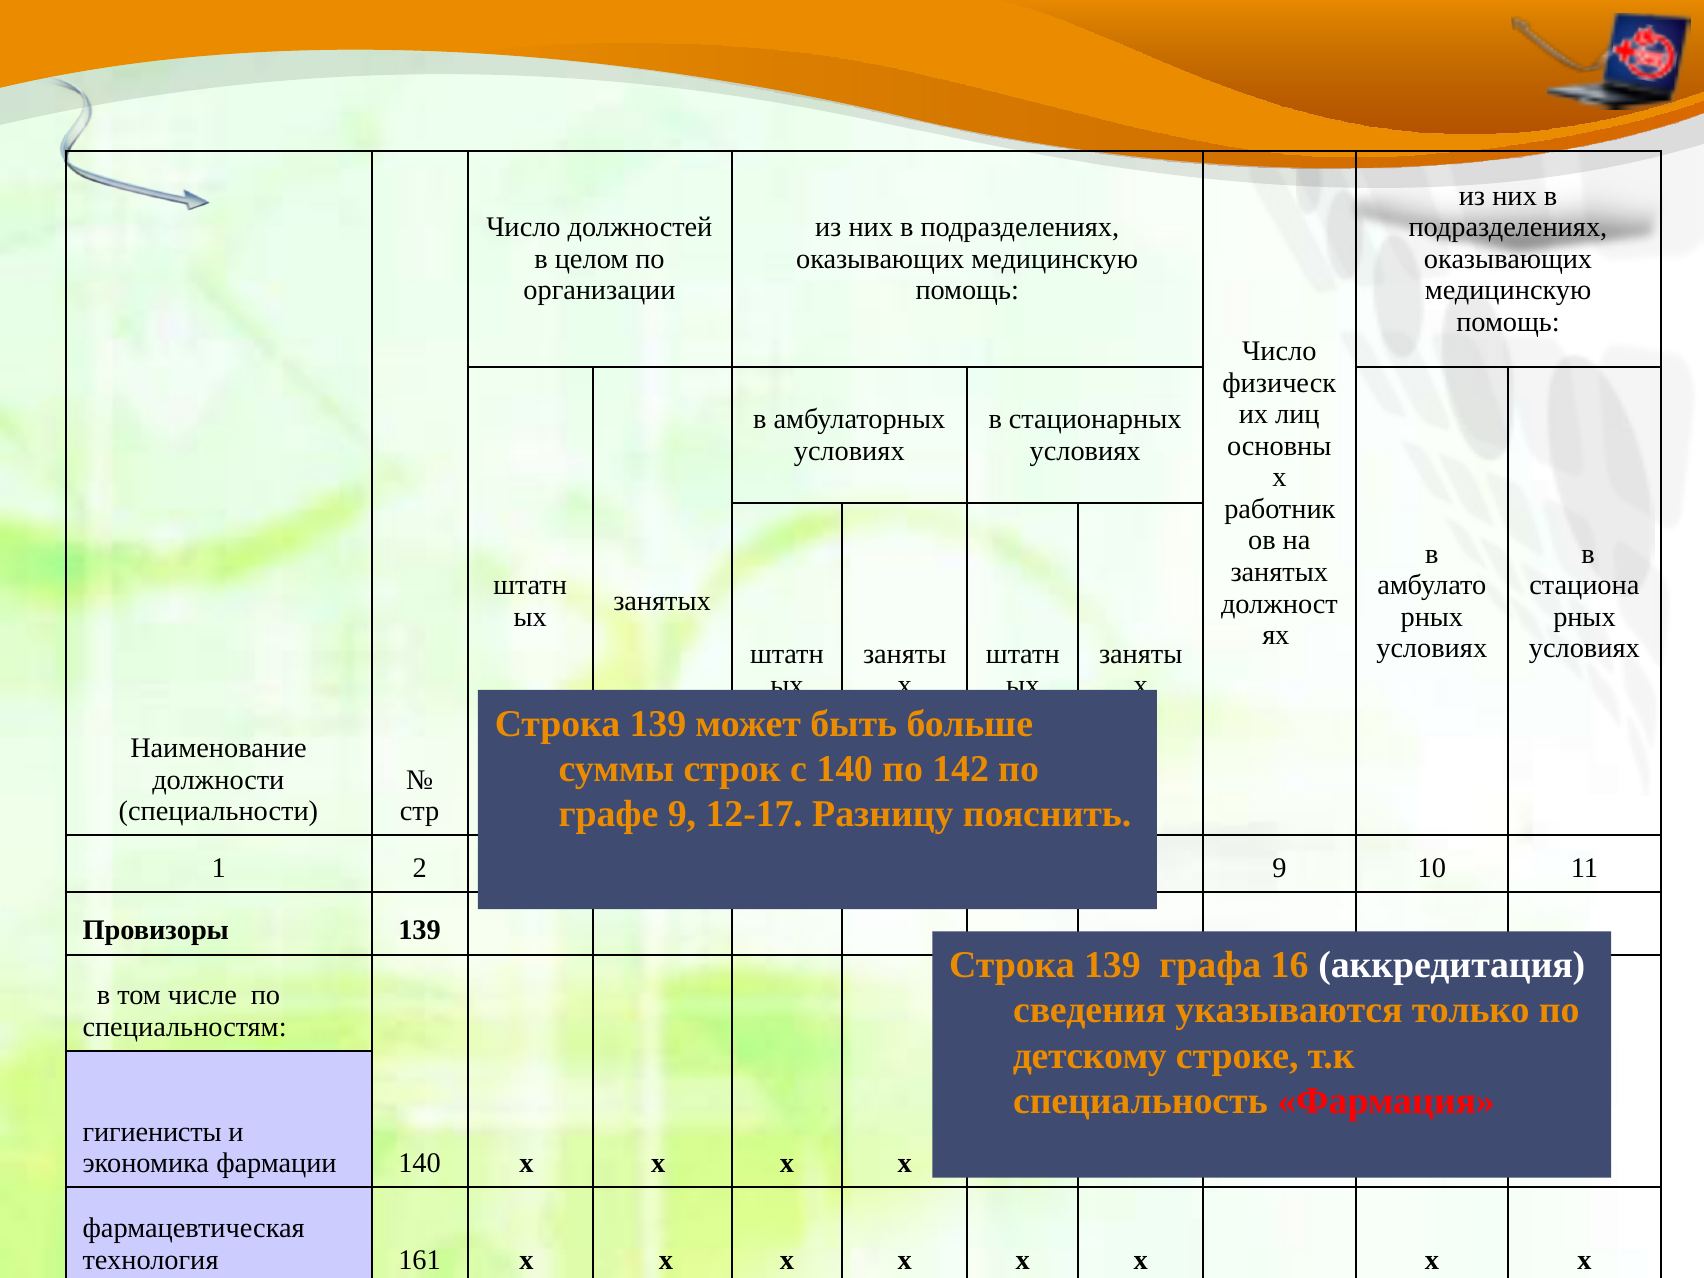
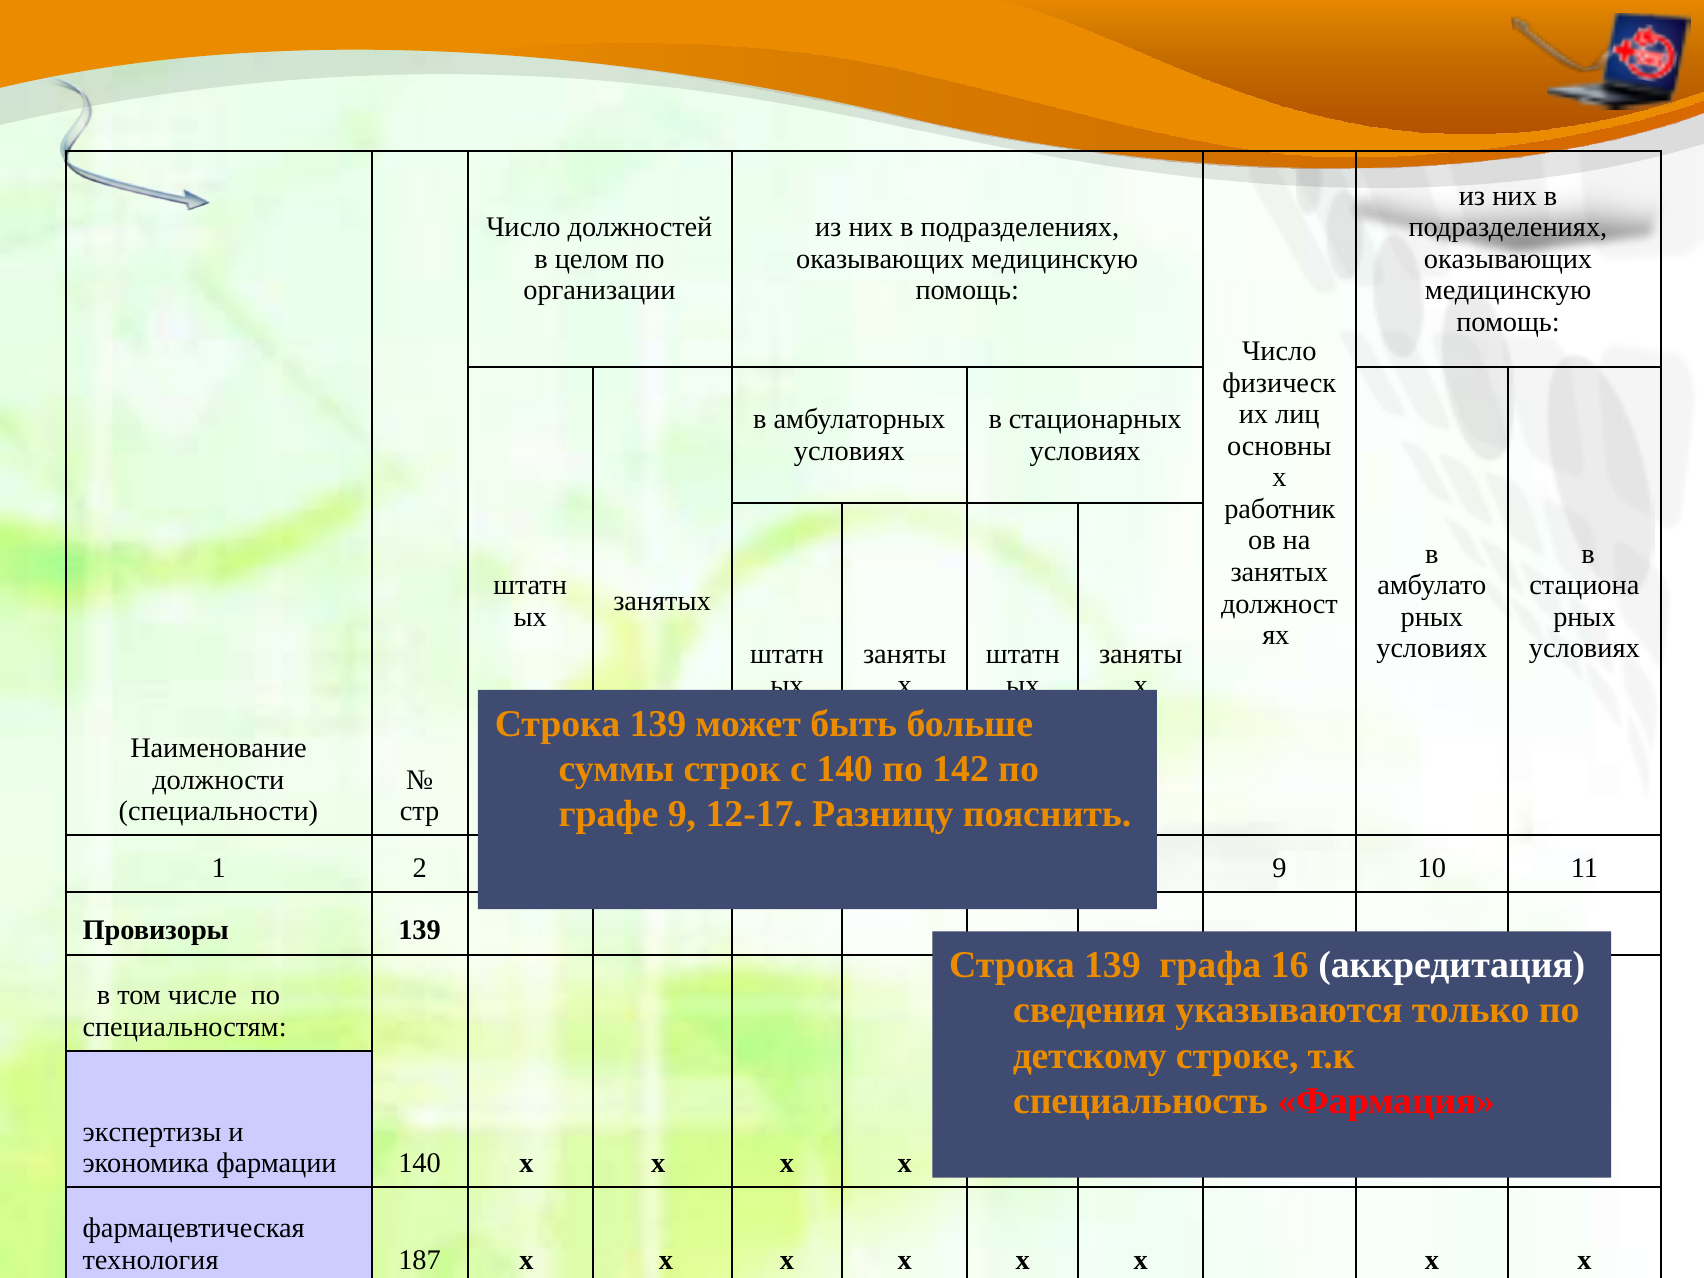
гигиенисты: гигиенисты -> экспертизы (152, 1132)
161: 161 -> 187 (420, 1260)
